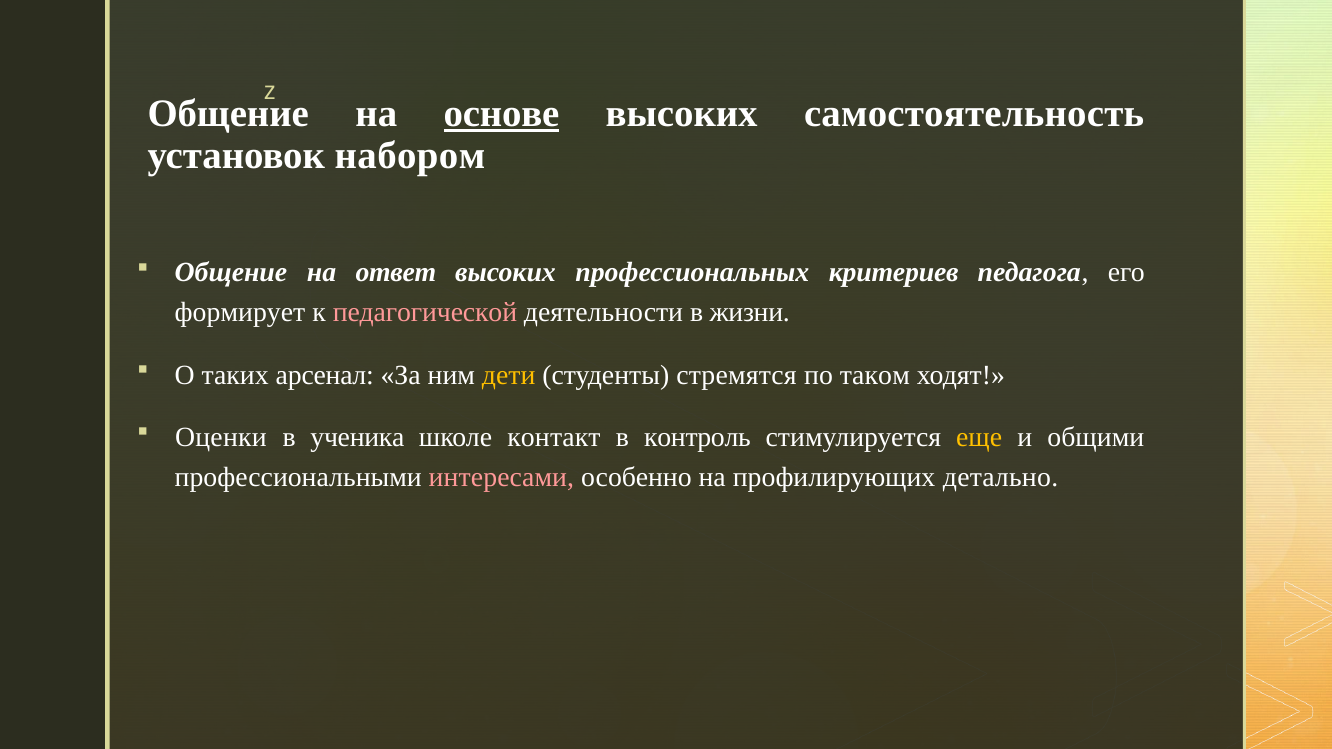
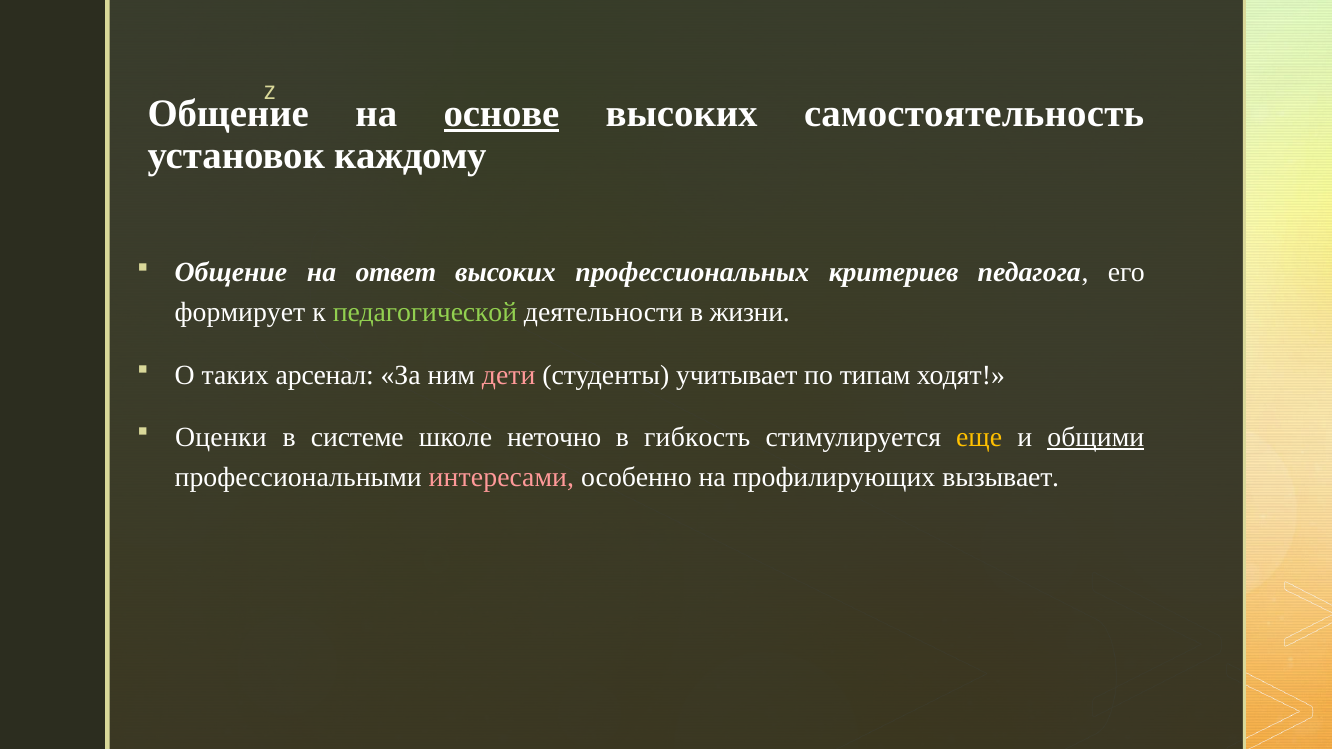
набором: набором -> каждому (410, 156)
педагогической colour: pink -> light green (425, 313)
дети colour: yellow -> pink (509, 375)
стремятся: стремятся -> учитывает (737, 375)
таком: таком -> типам (875, 375)
ученика: ученика -> системе (357, 437)
контакт: контакт -> неточно (554, 437)
контроль: контроль -> гибкость (697, 437)
общими underline: none -> present (1096, 437)
детально: детально -> вызывает (1001, 477)
